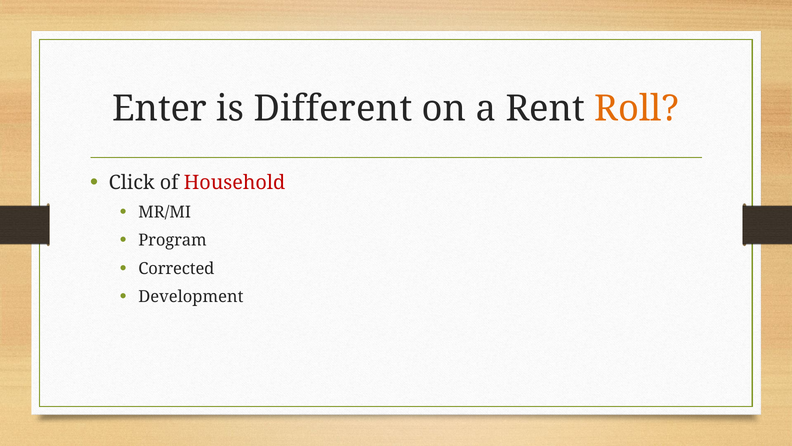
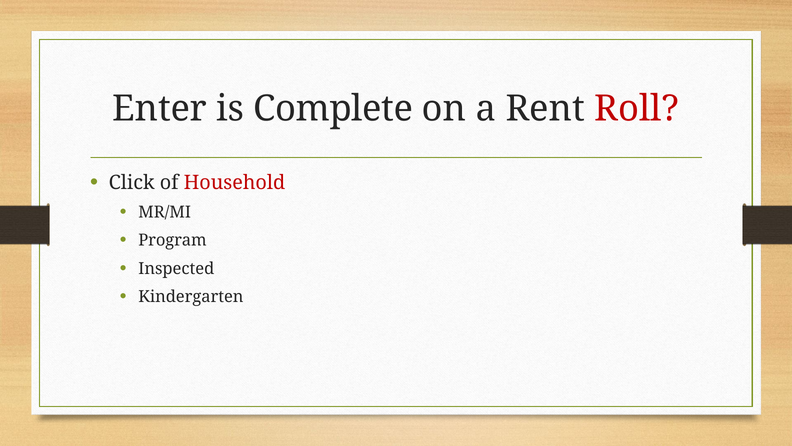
Different: Different -> Complete (333, 109)
Roll colour: orange -> red (637, 109)
Corrected: Corrected -> Inspected (176, 268)
Development: Development -> Kindergarten (191, 296)
